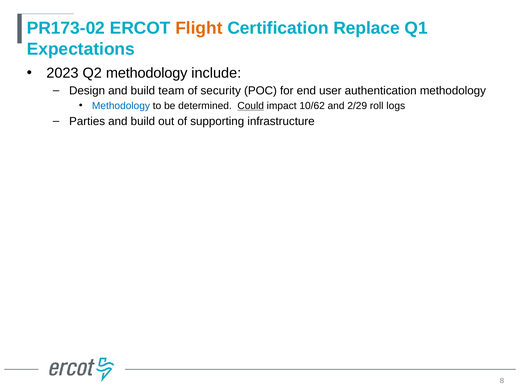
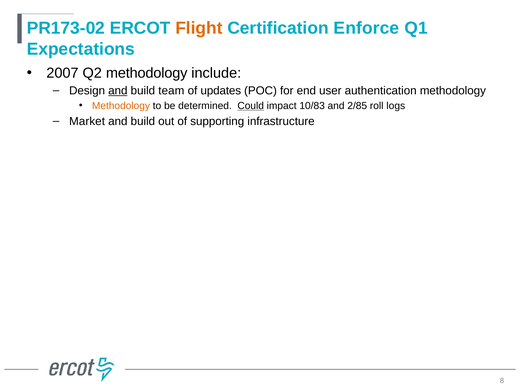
Replace: Replace -> Enforce (366, 28)
2023: 2023 -> 2007 (62, 73)
and underline: none -> present (118, 91)
security: security -> updates (221, 91)
Methodology colour: blue -> orange (121, 106)
10/62: 10/62 -> 10/83 (312, 106)
2/29: 2/29 -> 2/85 (357, 106)
Parties: Parties -> Market (87, 121)
